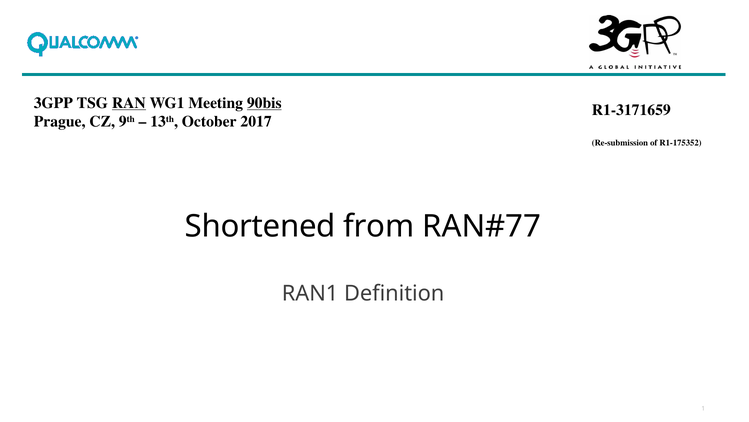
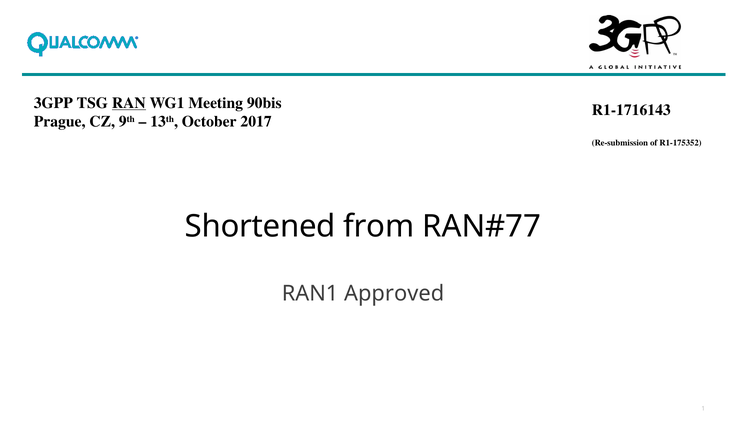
90bis underline: present -> none (264, 103)
R1-3171659: R1-3171659 -> R1-1716143 (631, 110)
Definition: Definition -> Approved (394, 293)
